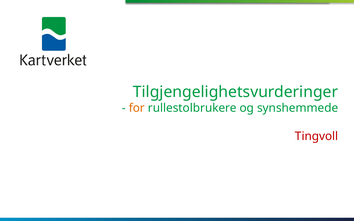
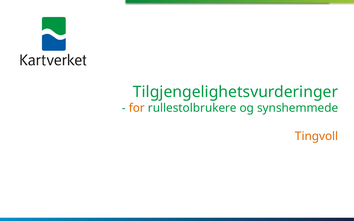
Tingvoll colour: red -> orange (317, 137)
